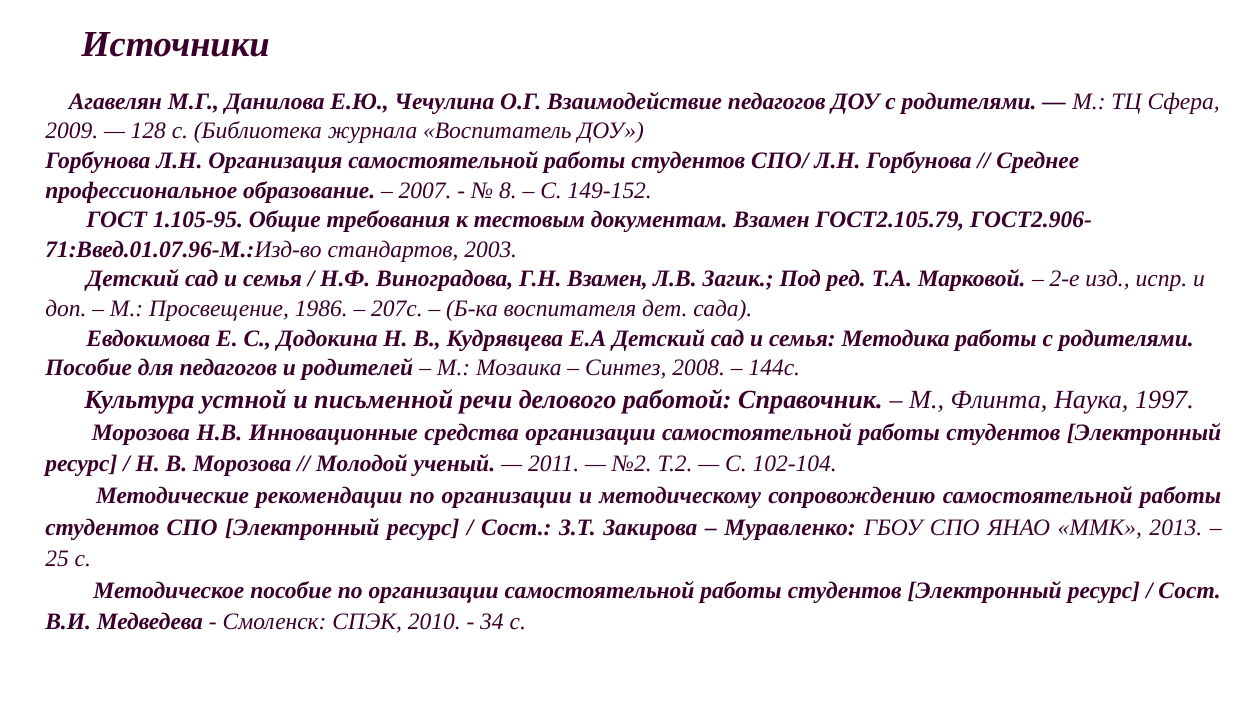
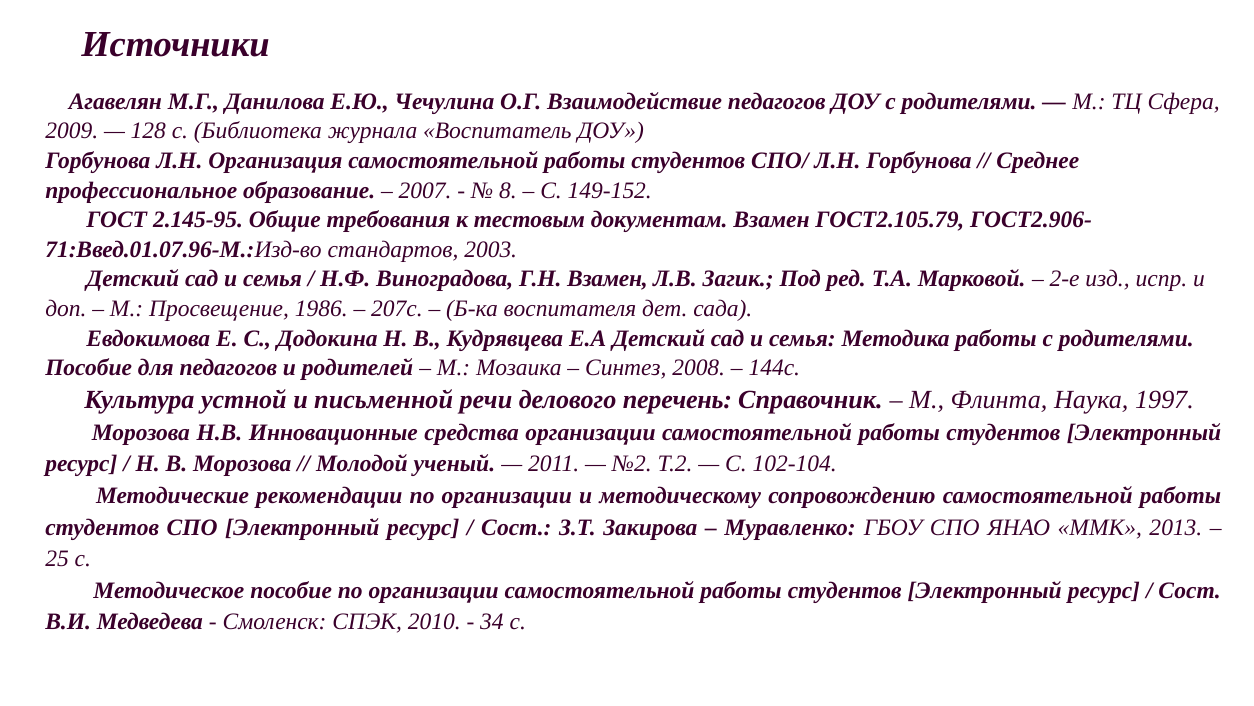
1.105-95: 1.105-95 -> 2.145-95 (198, 220)
работой: работой -> перечень (677, 399)
